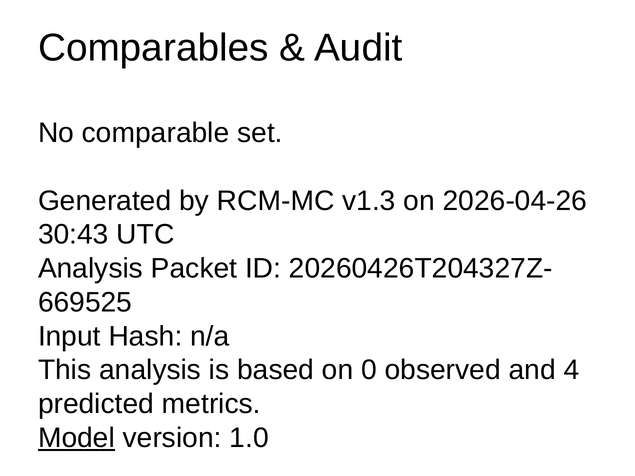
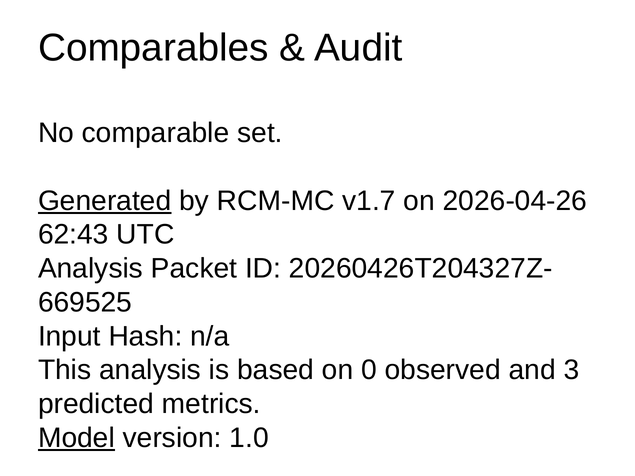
Generated underline: none -> present (105, 201)
v1.3: v1.3 -> v1.7 (369, 201)
30:43: 30:43 -> 62:43 (73, 235)
4: 4 -> 3 (572, 370)
